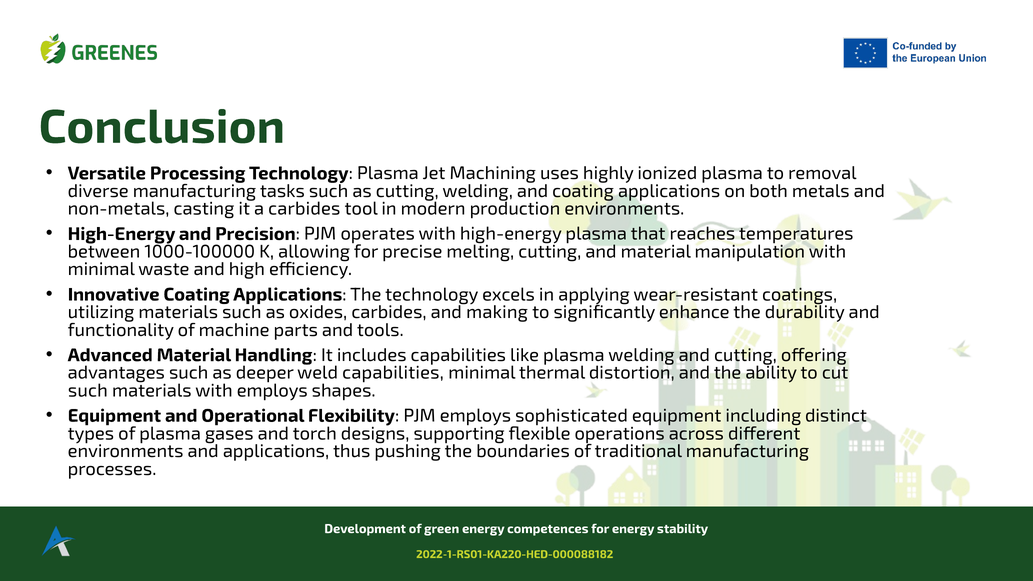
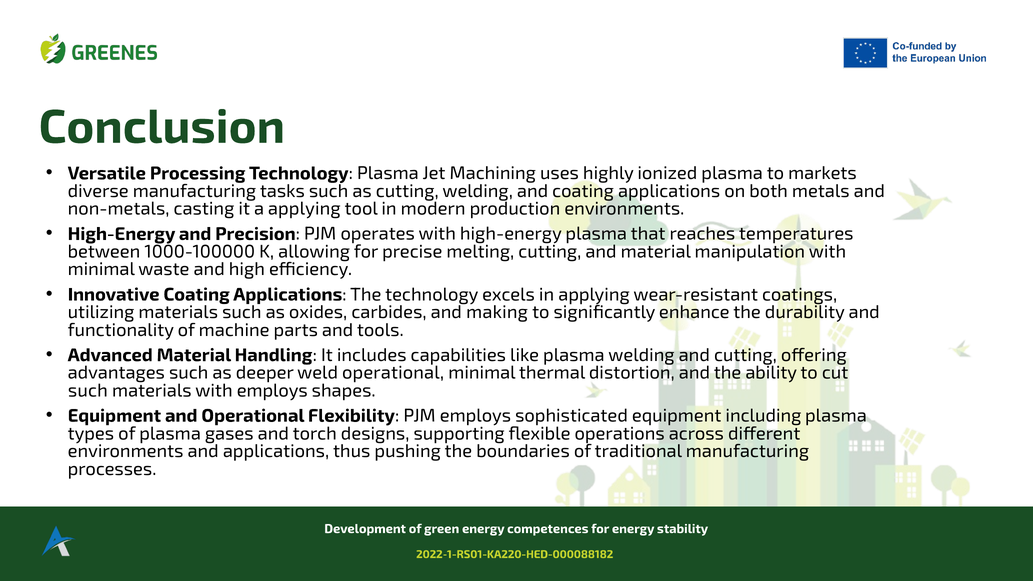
removal: removal -> markets (822, 173)
a carbides: carbides -> applying (304, 209)
weld capabilities: capabilities -> operational (393, 373)
including distinct: distinct -> plasma (836, 416)
